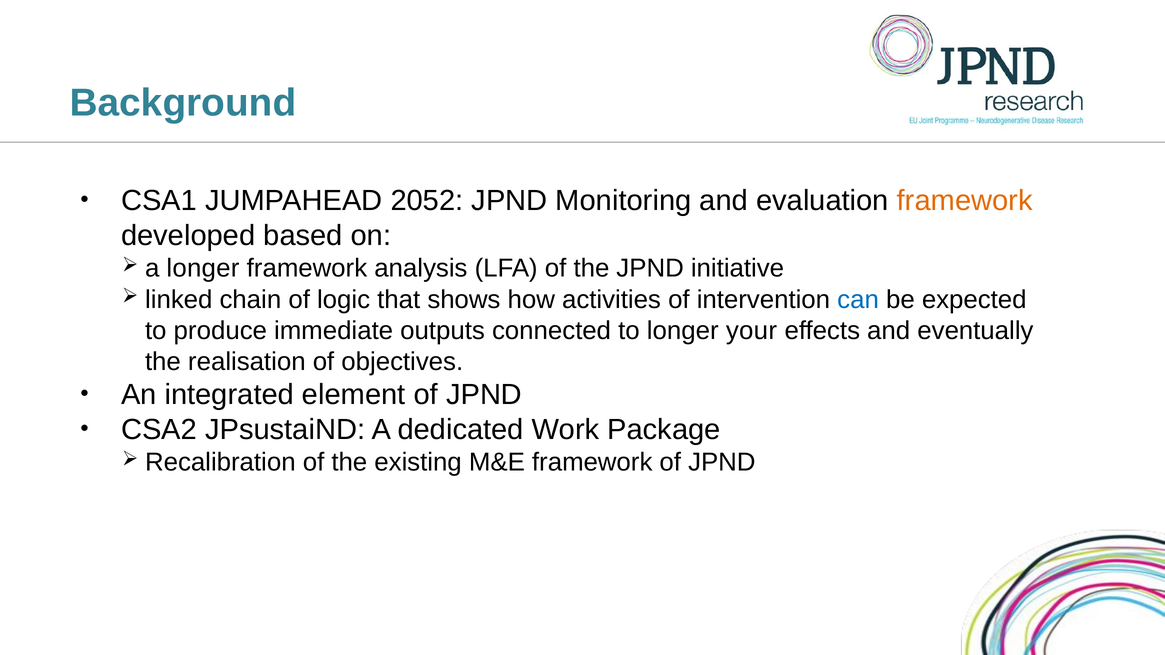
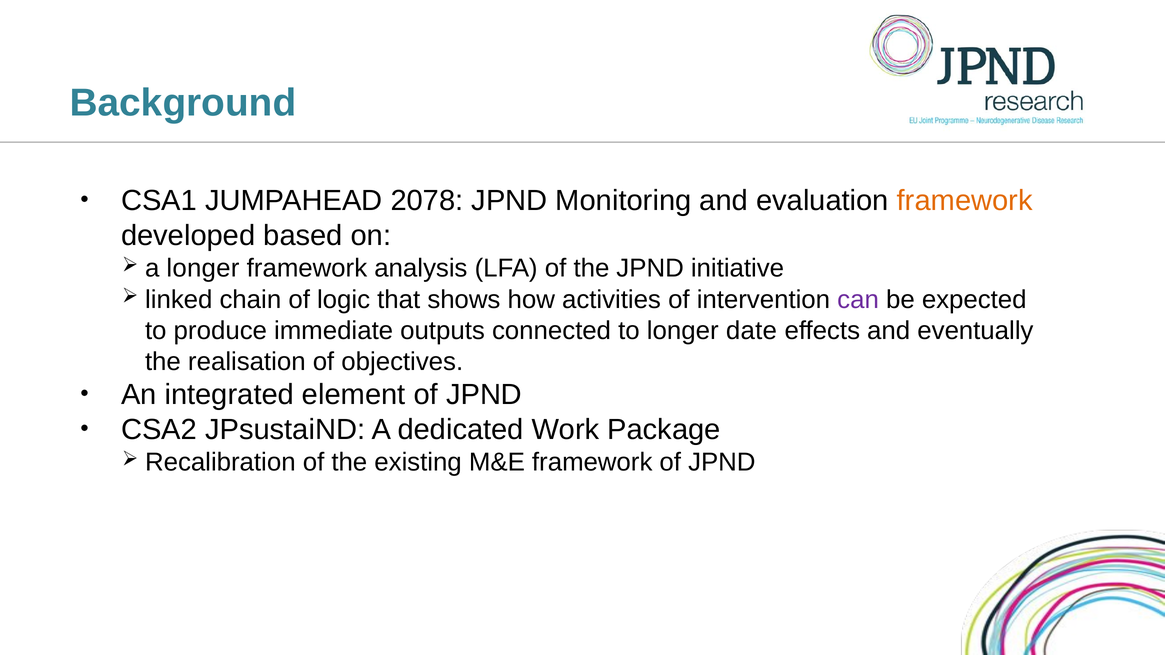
2052: 2052 -> 2078 (427, 201)
can colour: blue -> purple (858, 300)
your: your -> date (751, 331)
